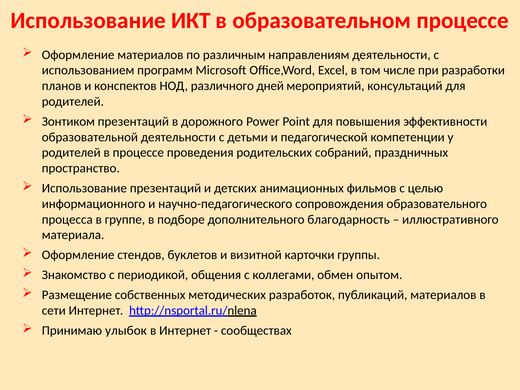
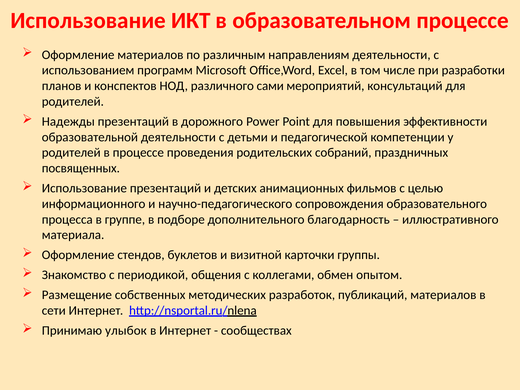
дней: дней -> сами (270, 86)
Зонтиком: Зонтиком -> Надежды (68, 121)
пространство: пространство -> посвященных (81, 168)
